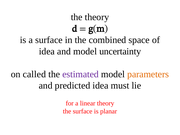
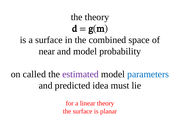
idea: idea -> near (47, 51)
uncertainty: uncertainty -> probability (120, 51)
parameters colour: orange -> blue (148, 74)
